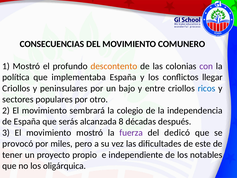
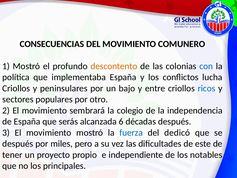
con colour: purple -> blue (206, 66)
llegar: llegar -> lucha (212, 77)
8: 8 -> 6 (121, 121)
fuerza colour: purple -> blue (131, 132)
provocó: provocó -> después (18, 144)
oligárquica: oligárquica -> principales (64, 166)
